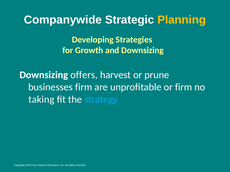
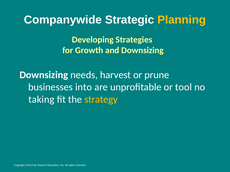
offers: offers -> needs (84, 75)
businesses firm: firm -> into (84, 87)
or firm: firm -> tool (184, 87)
strategy colour: light blue -> yellow (101, 100)
